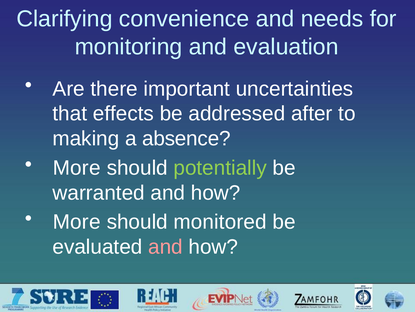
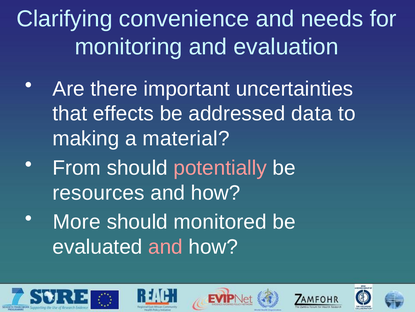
after: after -> data (312, 114)
absence: absence -> material (186, 138)
More: More -> From (77, 167)
potentially colour: light green -> pink (220, 167)
warranted: warranted -> resources (99, 192)
